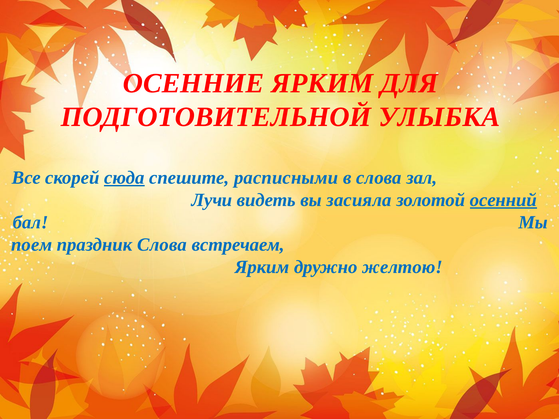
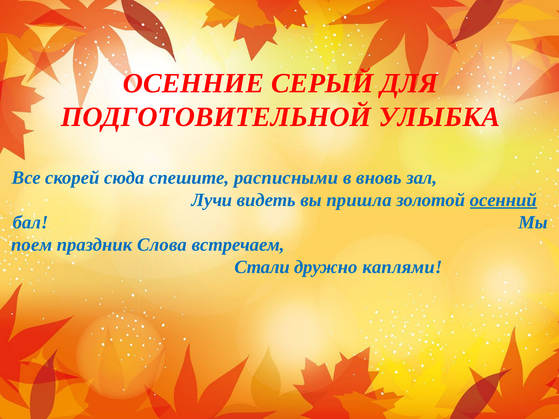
ОСЕННИЕ ЯРКИМ: ЯРКИМ -> СЕРЫЙ (322, 83)
сюда underline: present -> none (124, 178)
в слова: слова -> вновь (379, 178)
засияла: засияла -> пришла (359, 200)
Ярким: Ярким -> Стали (262, 267)
желтою: желтою -> каплями (402, 267)
